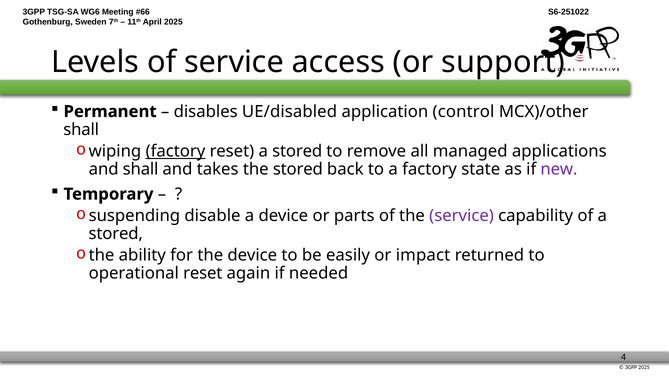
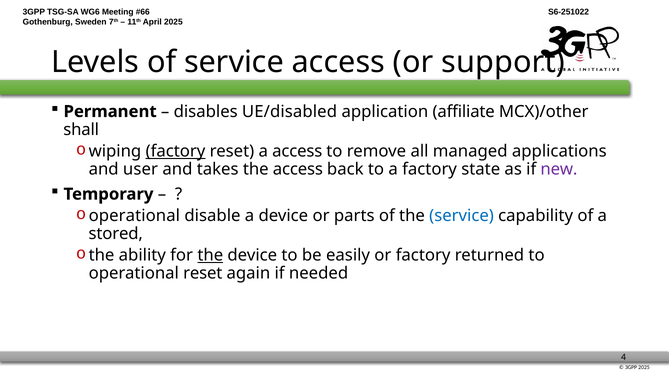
control: control -> affiliate (464, 112)
reset a stored: stored -> access (297, 151)
and shall: shall -> user (140, 169)
the stored: stored -> access (298, 169)
suspending: suspending -> operational (134, 216)
service colour: purple -> blue (462, 216)
the underline: none -> present (210, 255)
or impact: impact -> factory (423, 255)
